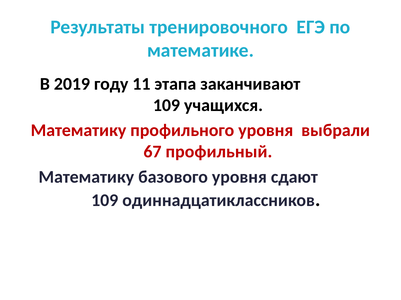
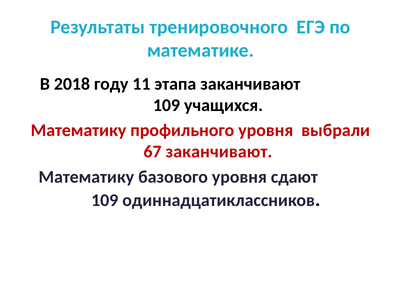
2019: 2019 -> 2018 (72, 84)
67 профильный: профильный -> заканчивают (219, 152)
